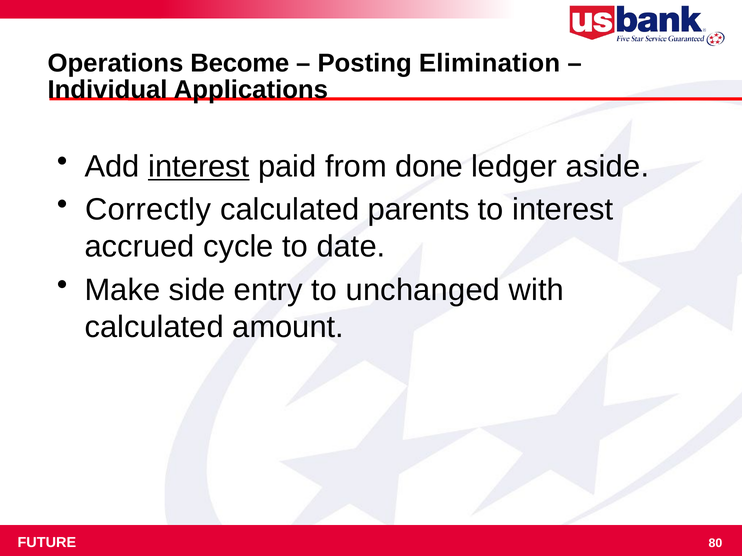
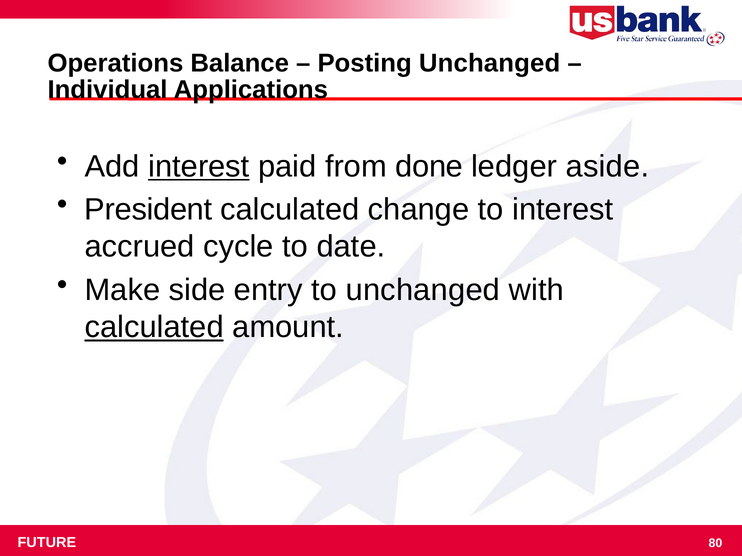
Become: Become -> Balance (240, 64)
Posting Elimination: Elimination -> Unchanged (490, 64)
Correctly: Correctly -> President (148, 210)
parents: parents -> change (419, 210)
calculated underline: none -> present (154, 327)
